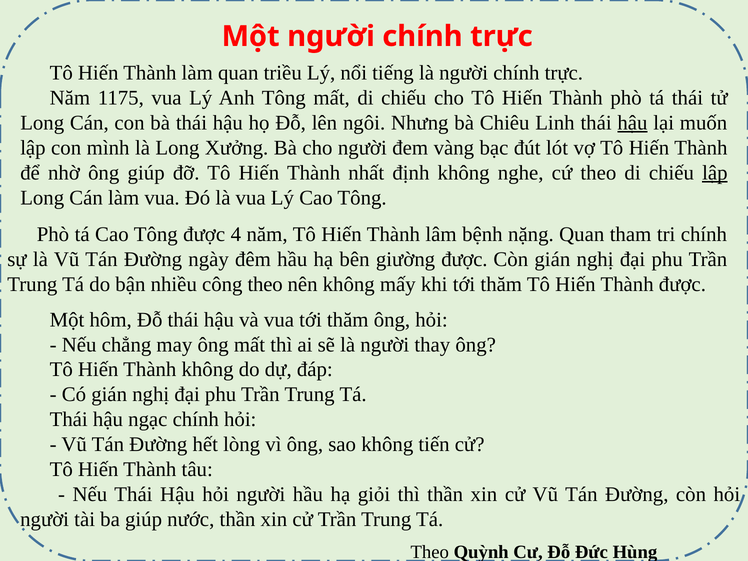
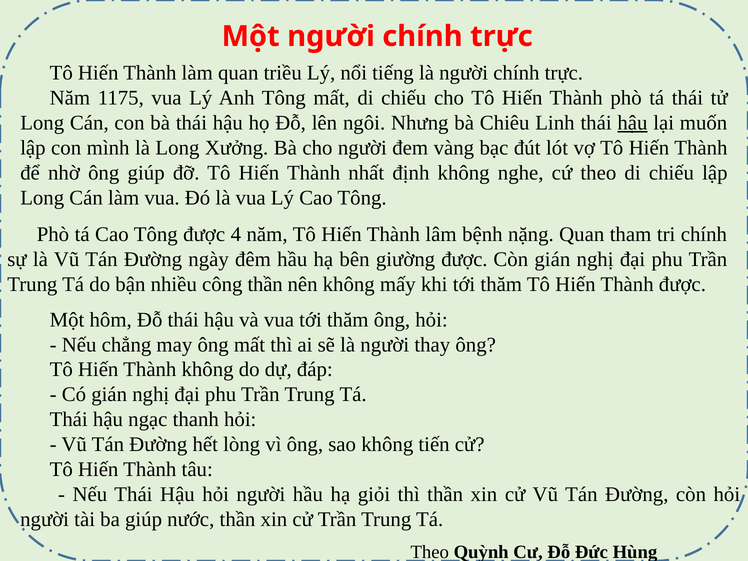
lập underline: present -> none (715, 173)
công theo: theo -> thần (265, 284)
ngạc chính: chính -> thanh (196, 419)
